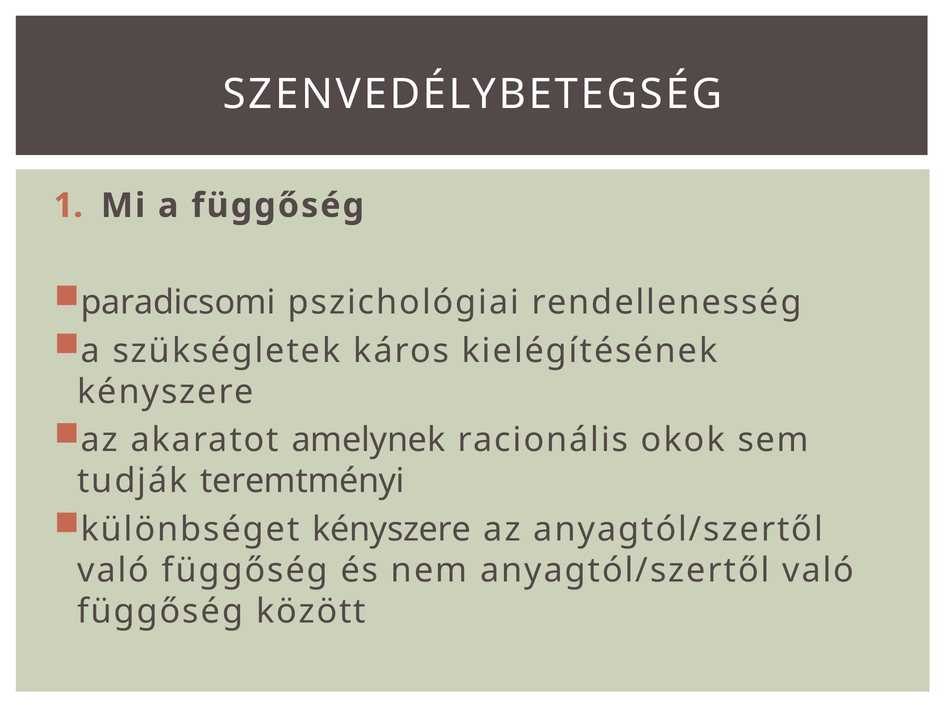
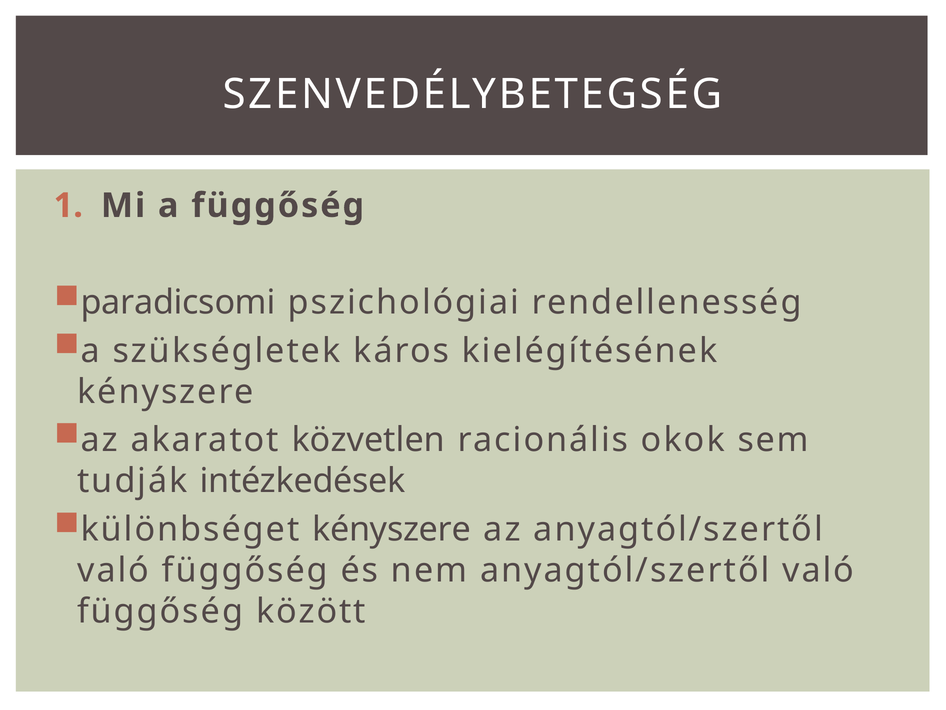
amelynek: amelynek -> közvetlen (368, 440)
teremtményi: teremtményi -> intézkedések (303, 481)
